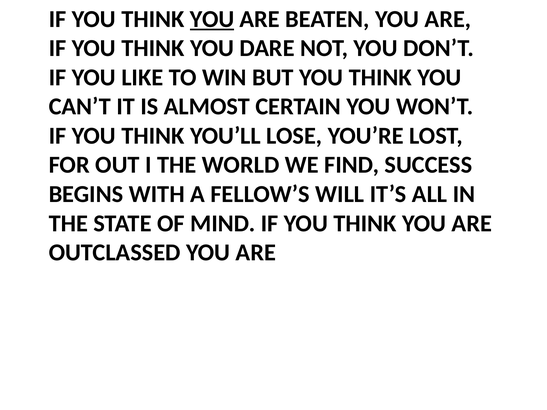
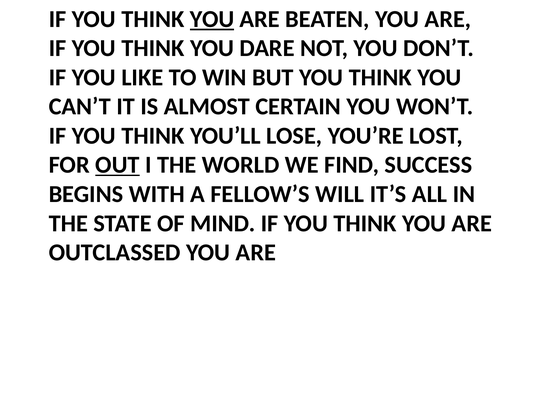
OUT underline: none -> present (117, 165)
